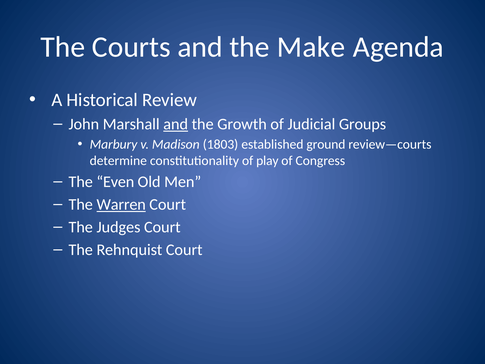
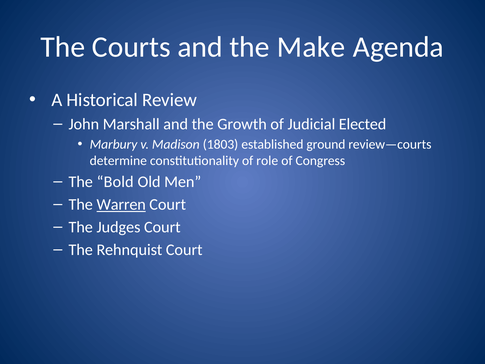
and underline: present -> none (176, 124)
Groups: Groups -> Elected (363, 124)
play: play -> role (267, 160)
Even: Even -> Bold (115, 182)
